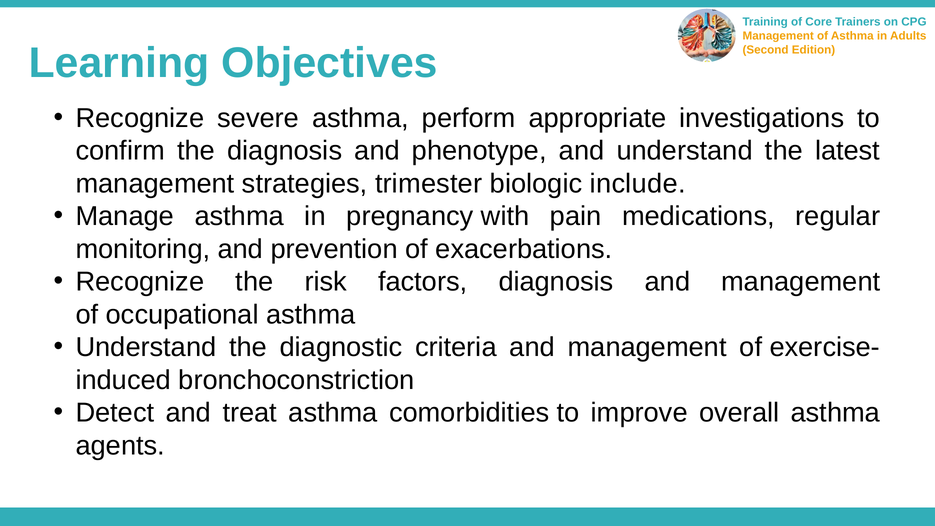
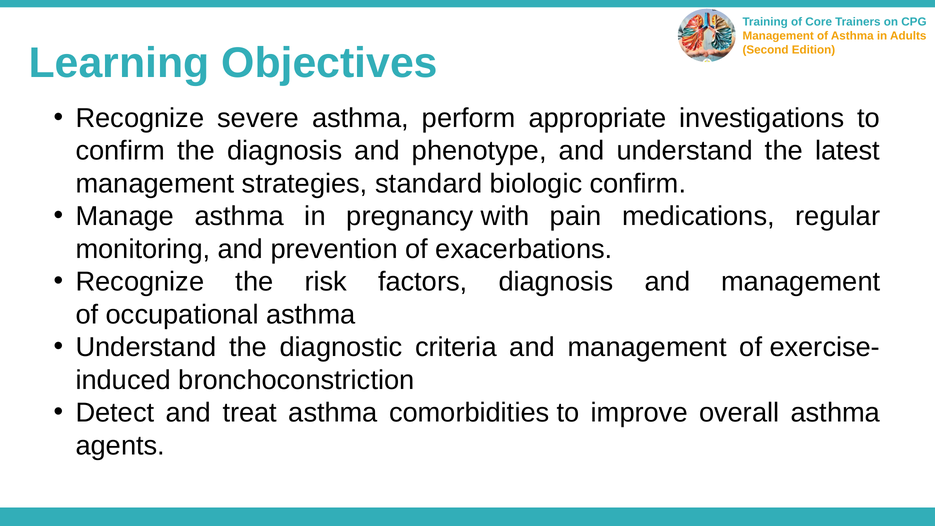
trimester: trimester -> standard (429, 184)
biologic include: include -> confirm (638, 184)
